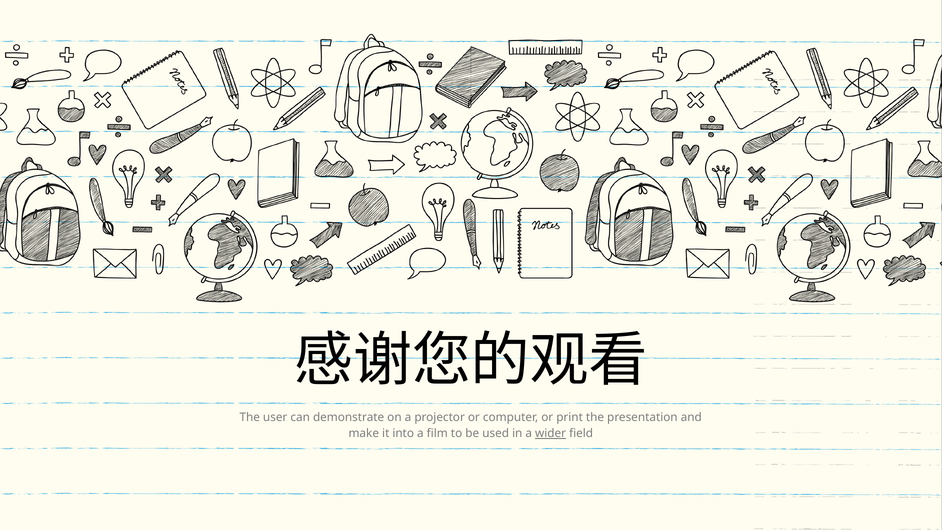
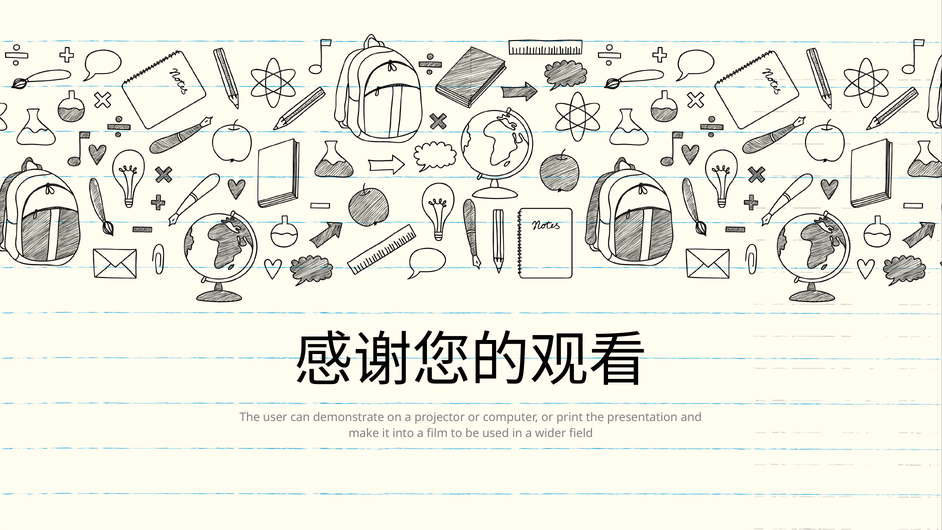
wider underline: present -> none (551, 433)
